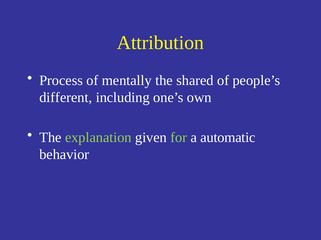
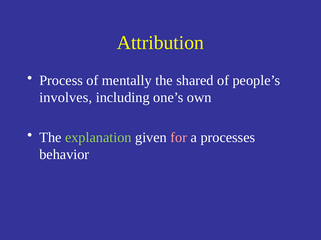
different: different -> involves (66, 98)
for colour: light green -> pink (179, 138)
automatic: automatic -> processes (228, 138)
